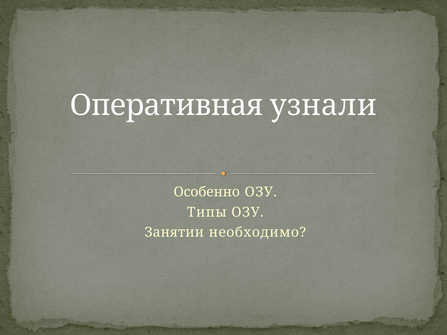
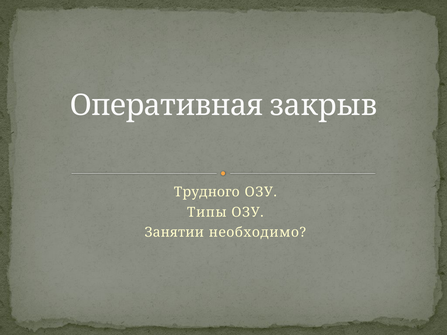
узнали: узнали -> закрыв (324, 105)
Особенно: Особенно -> Трудного (207, 192)
